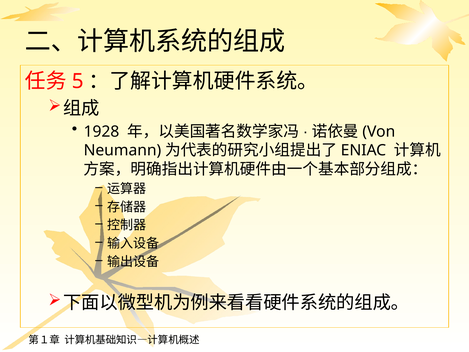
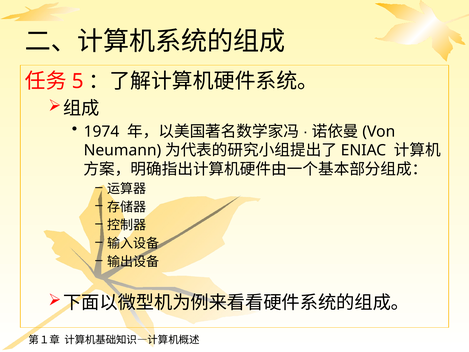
1928: 1928 -> 1974 (101, 132)
